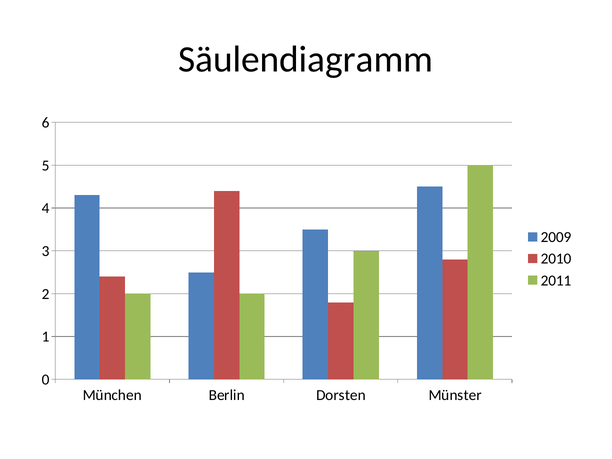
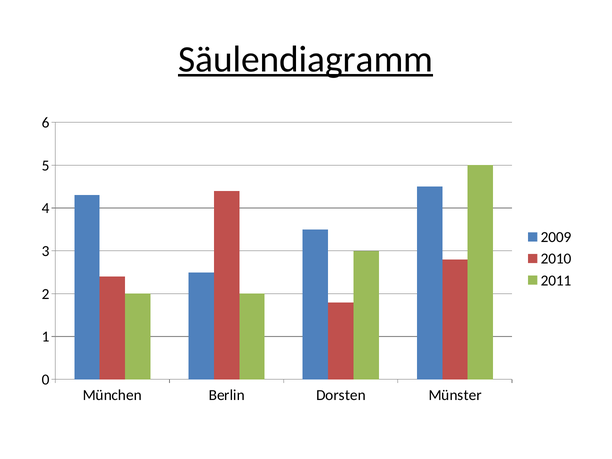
Säulendiagramm underline: none -> present (306, 59)
